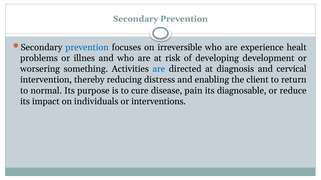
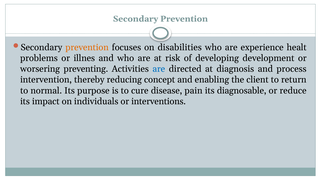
prevention colour: blue -> orange (87, 47)
irreversible: irreversible -> disabilities (180, 47)
something: something -> preventing (86, 69)
cervical: cervical -> process (292, 69)
distress: distress -> concept (160, 80)
